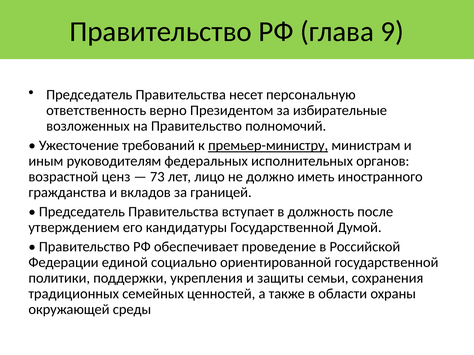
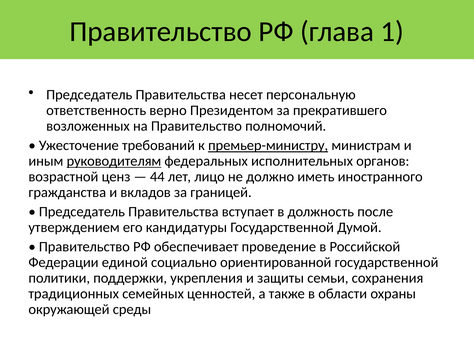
9: 9 -> 1 (392, 32)
избирательные: избирательные -> прекратившего (340, 111)
руководителям underline: none -> present (114, 161)
73: 73 -> 44 (157, 177)
